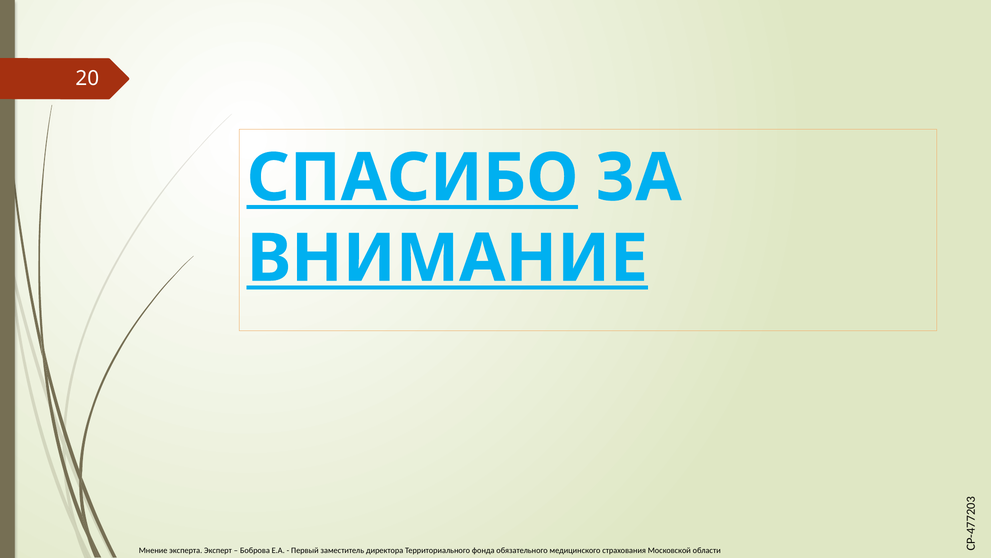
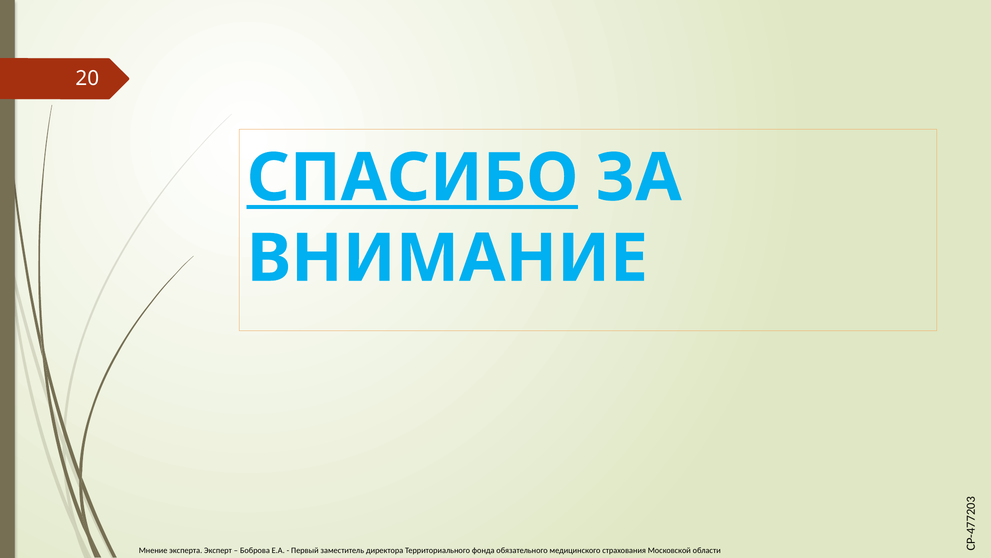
ВНИМАНИЕ underline: present -> none (447, 258)
